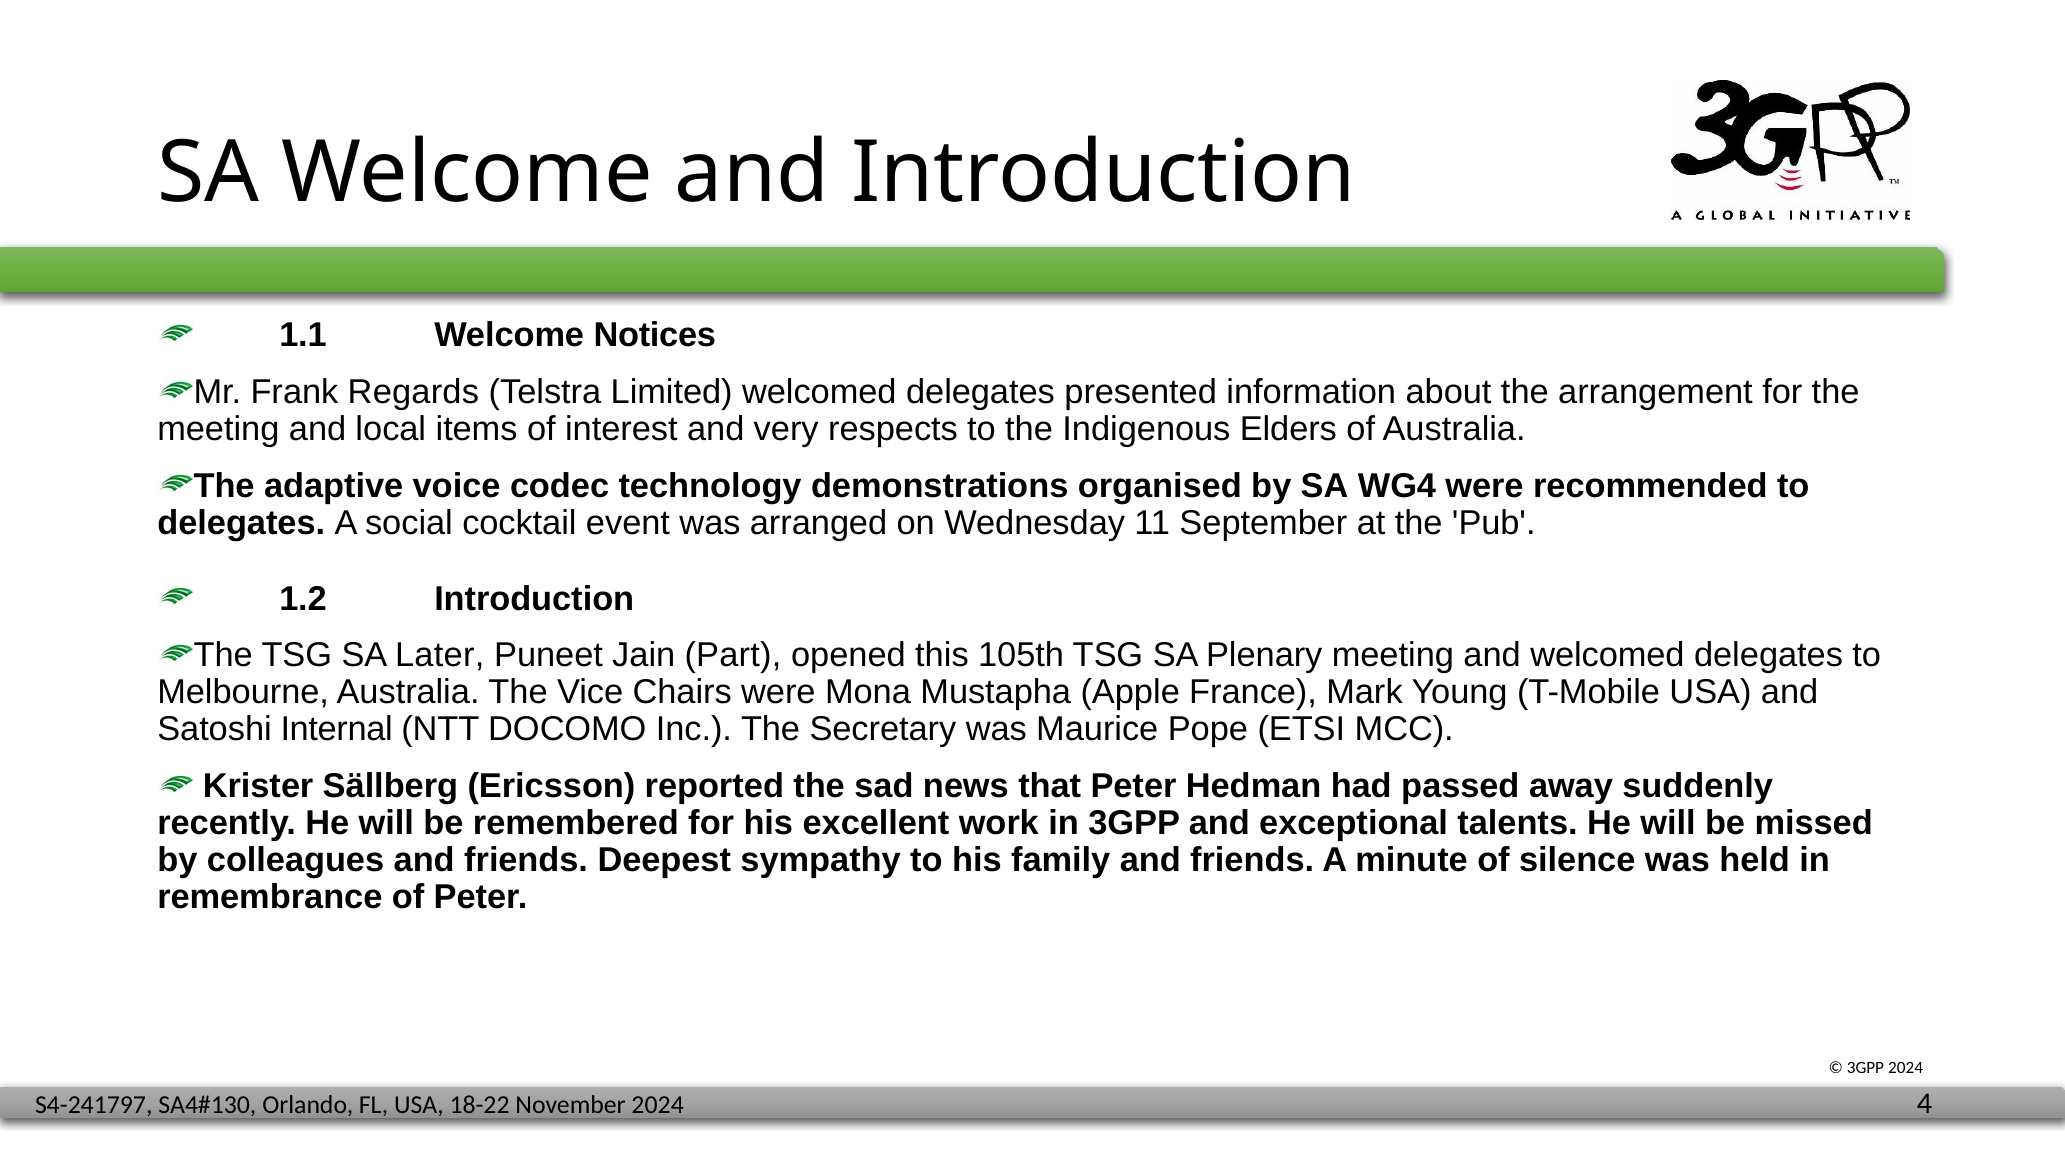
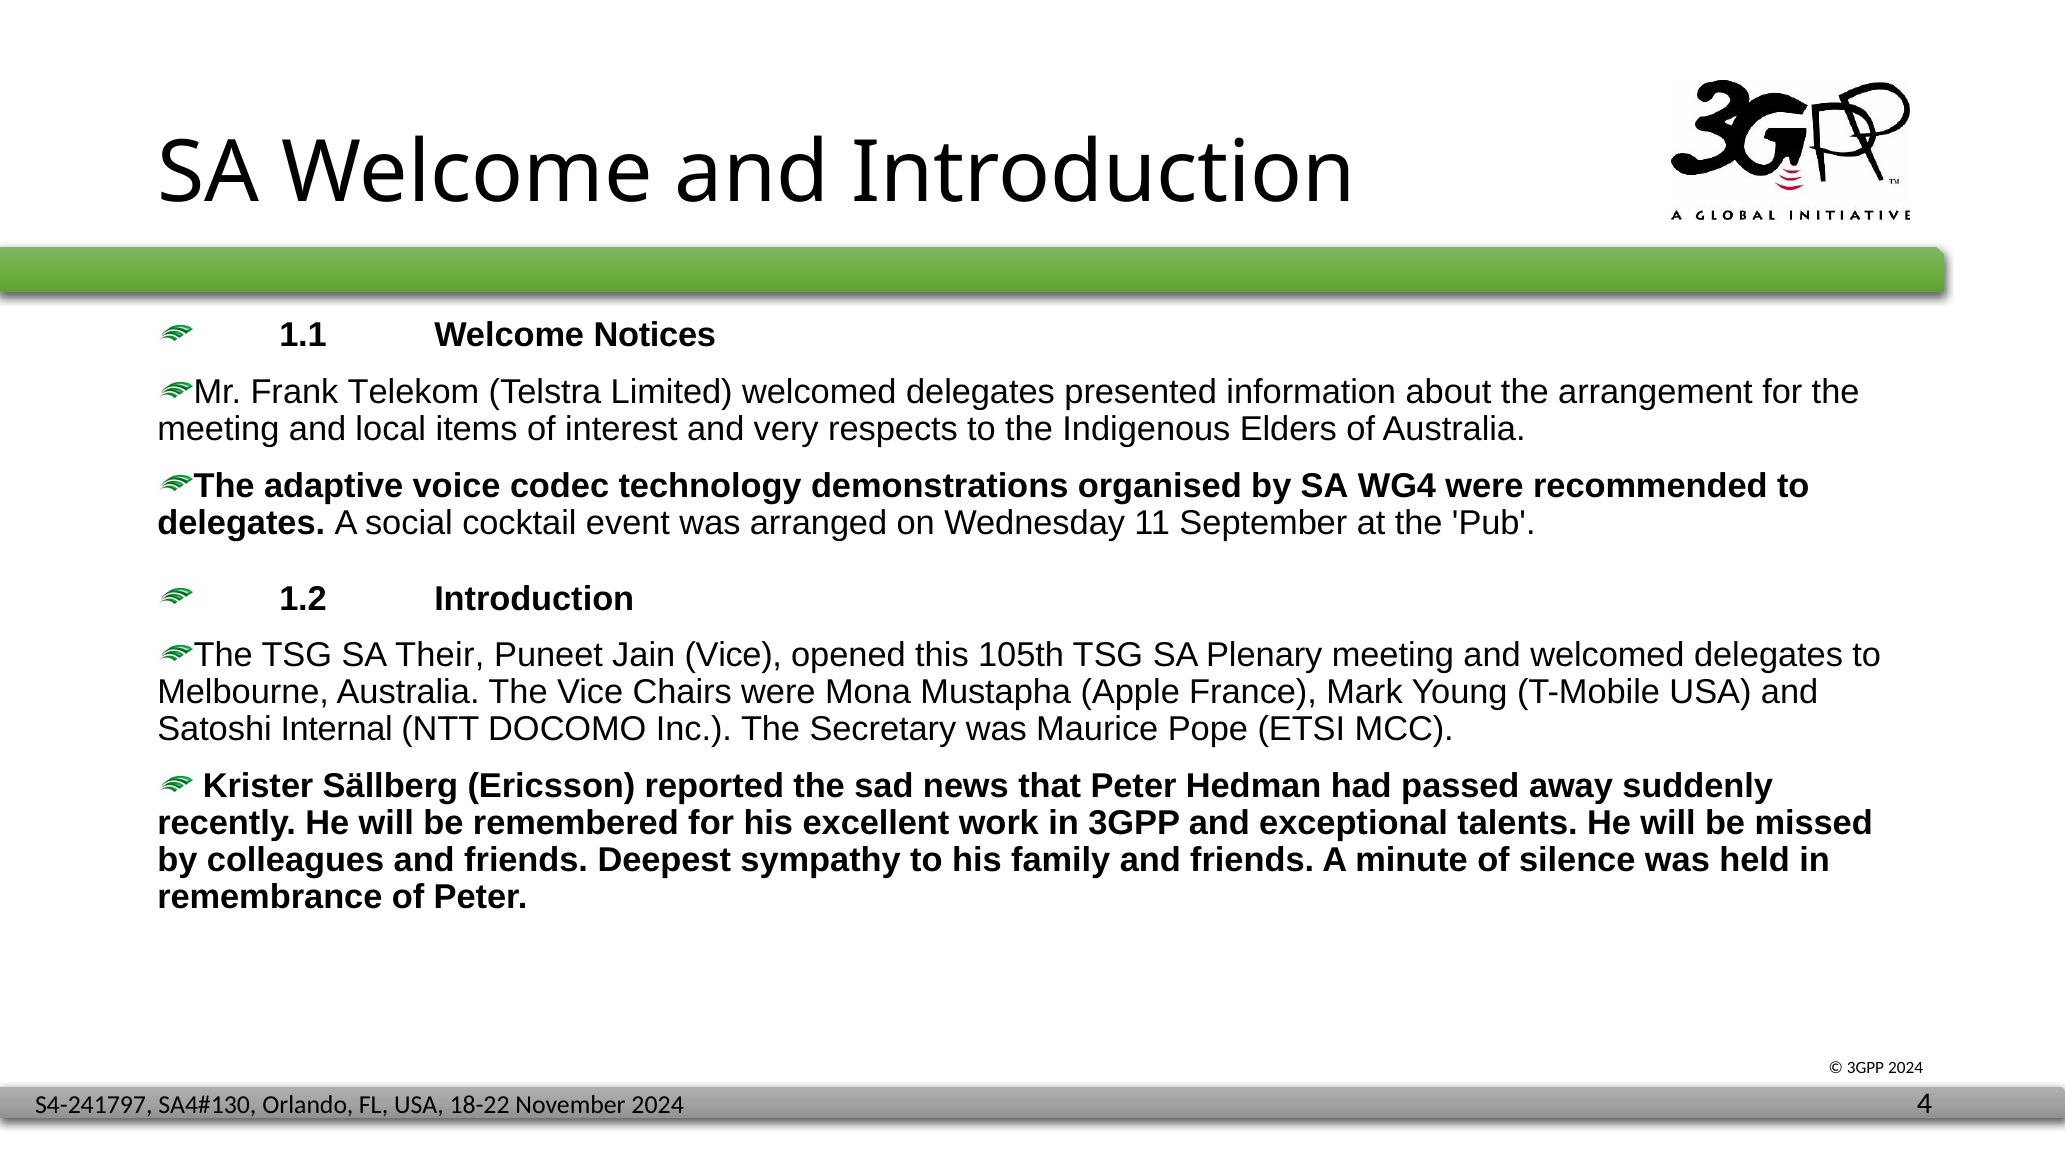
Regards: Regards -> Telekom (414, 392)
Later: Later -> Their (440, 655)
Jain Part: Part -> Vice (733, 655)
